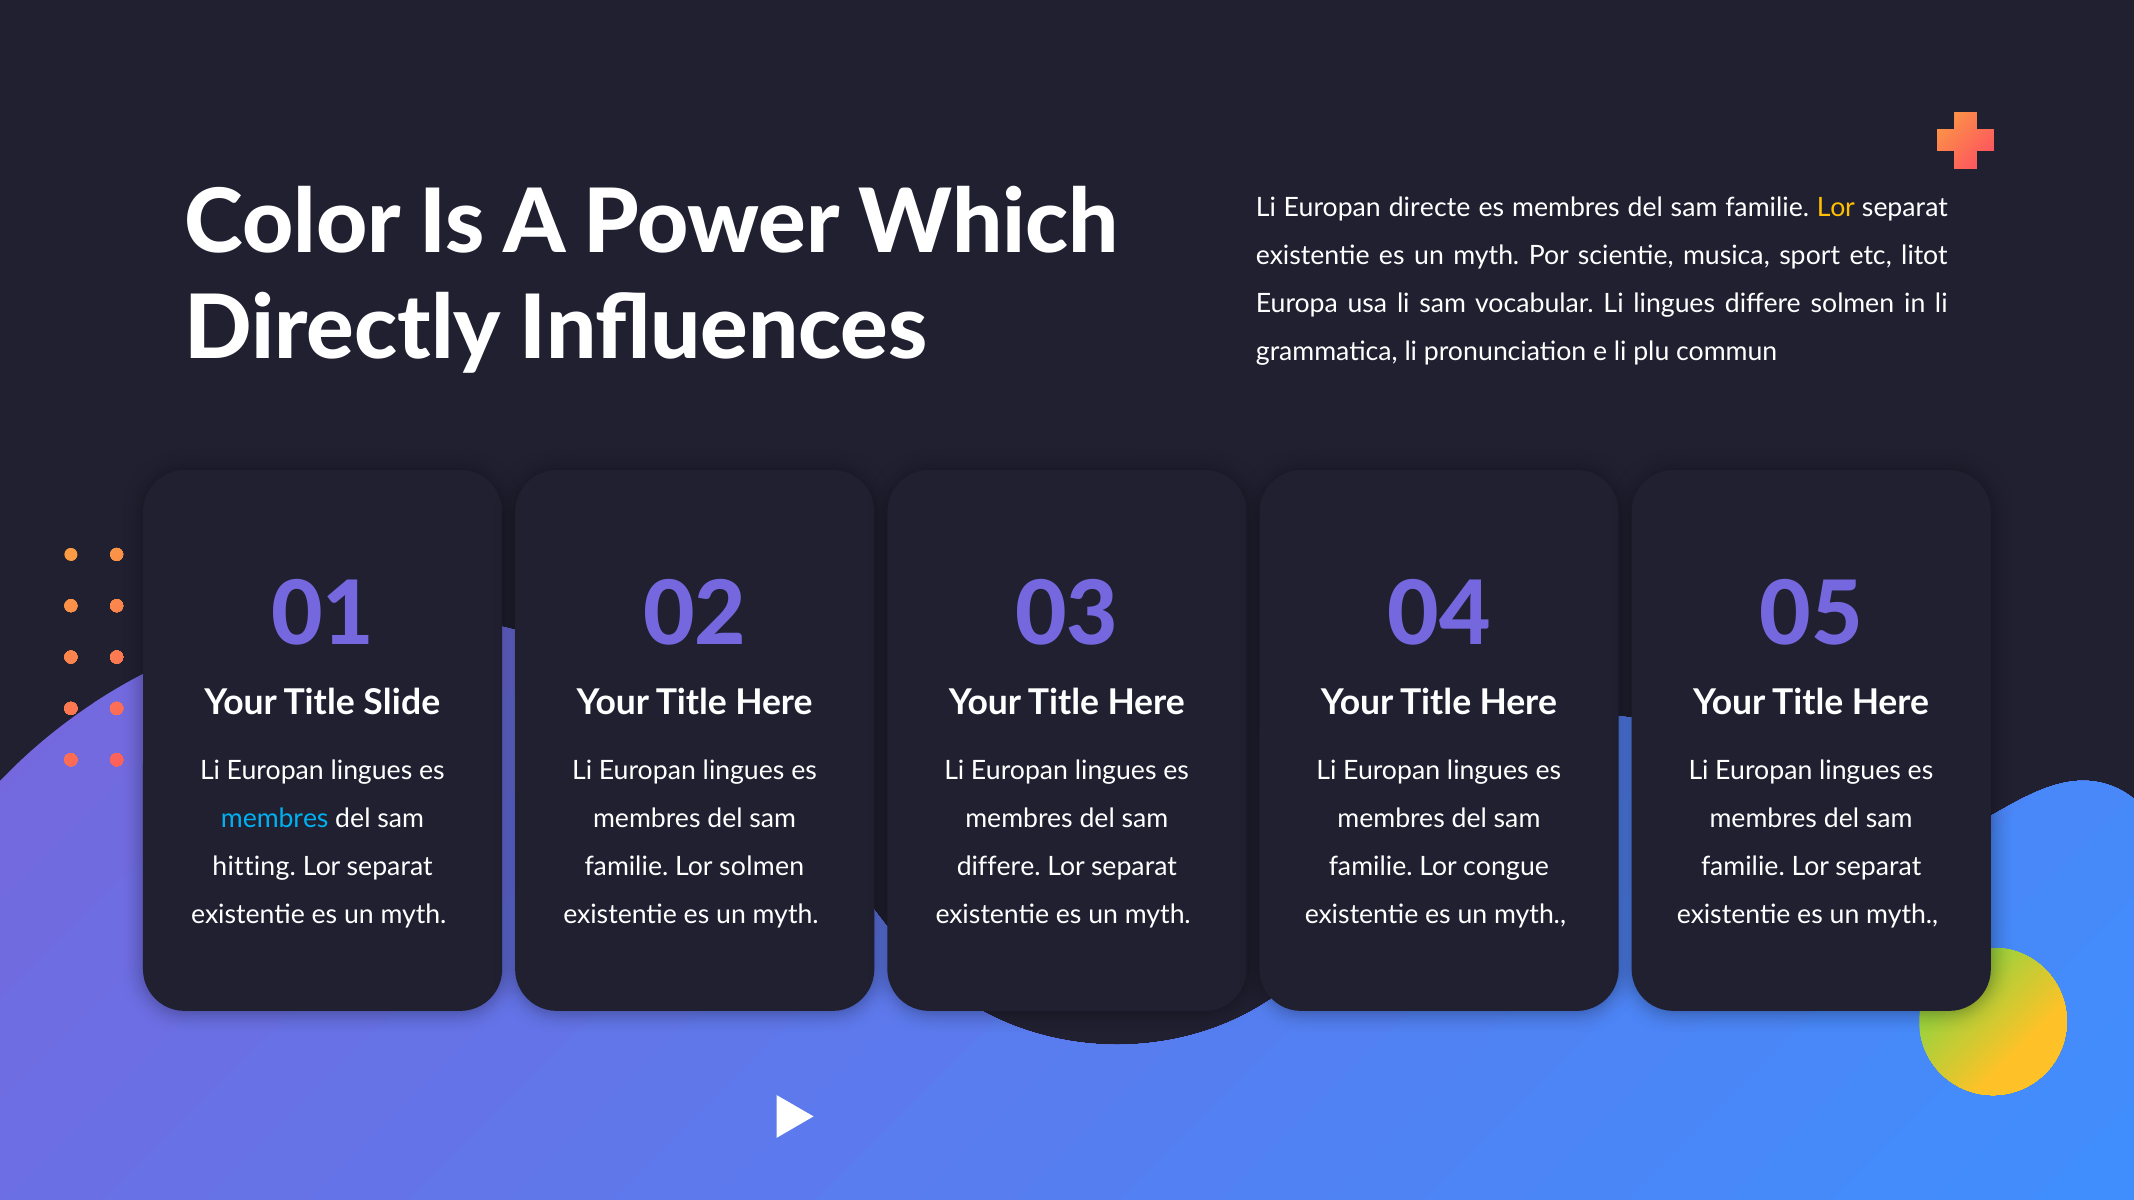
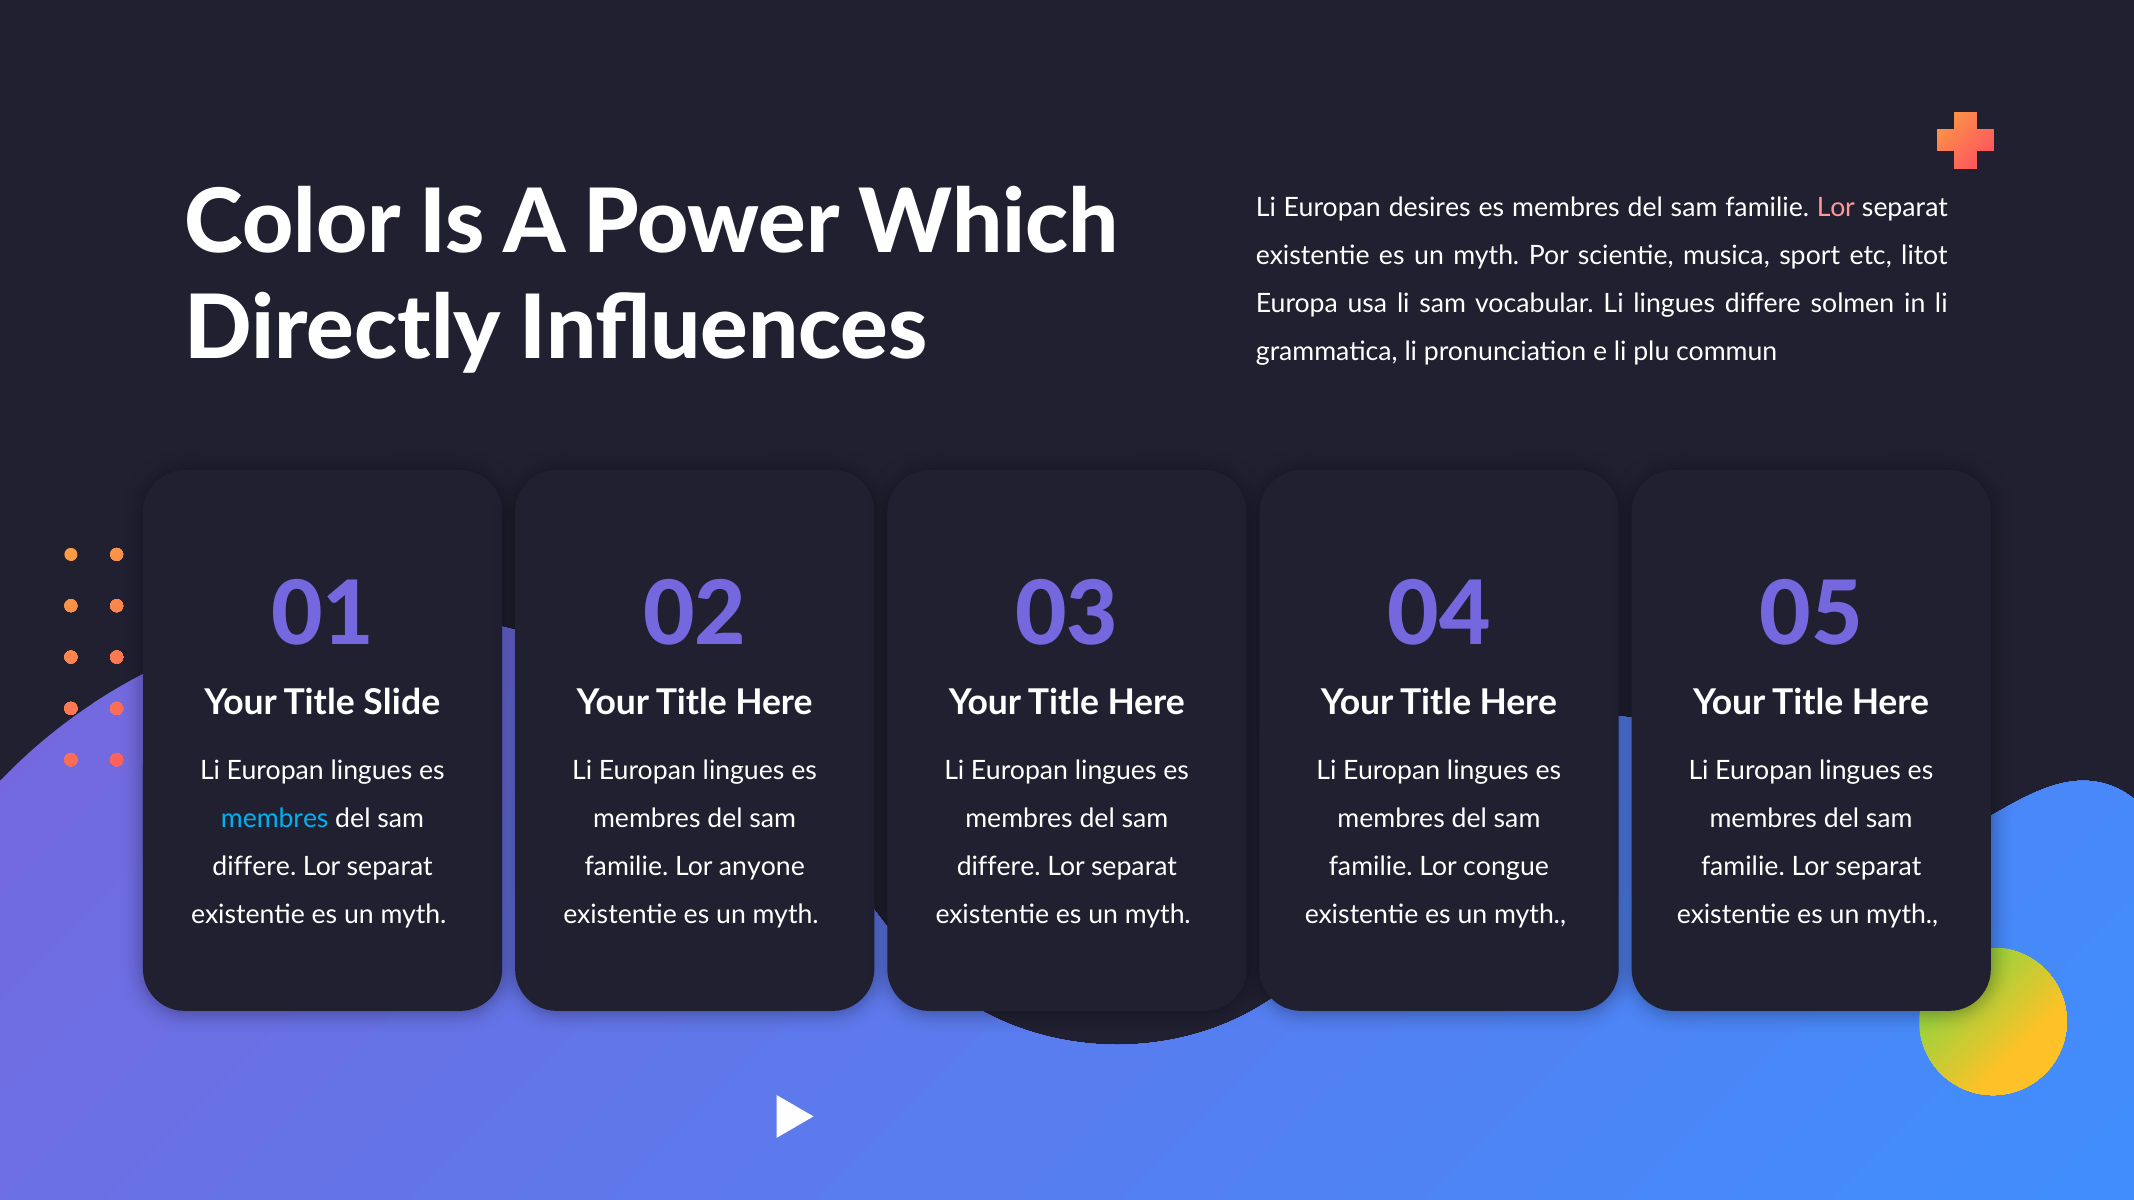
directe: directe -> desires (1430, 208)
Lor colour: yellow -> pink (1836, 208)
hitting: hitting -> differe (254, 867)
Lor solmen: solmen -> anyone (762, 867)
